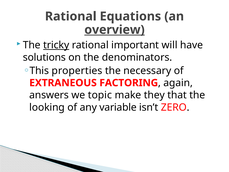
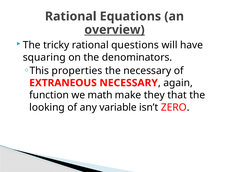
tricky underline: present -> none (56, 45)
important: important -> questions (135, 45)
solutions: solutions -> squaring (44, 57)
EXTRANEOUS FACTORING: FACTORING -> NECESSARY (129, 83)
answers: answers -> function (49, 95)
topic: topic -> math (100, 95)
